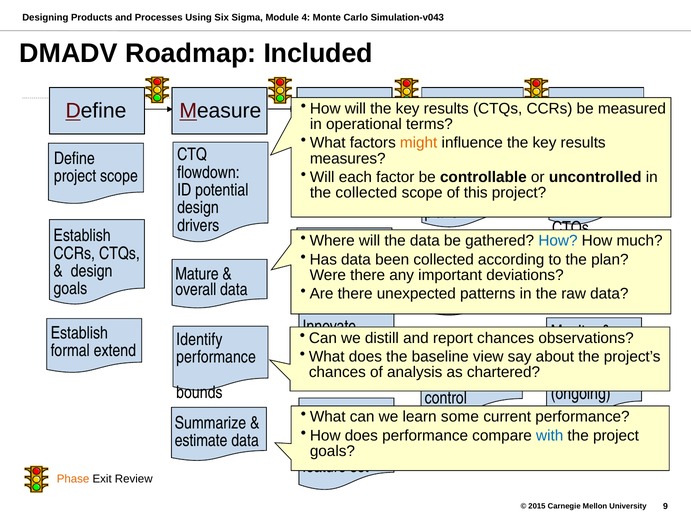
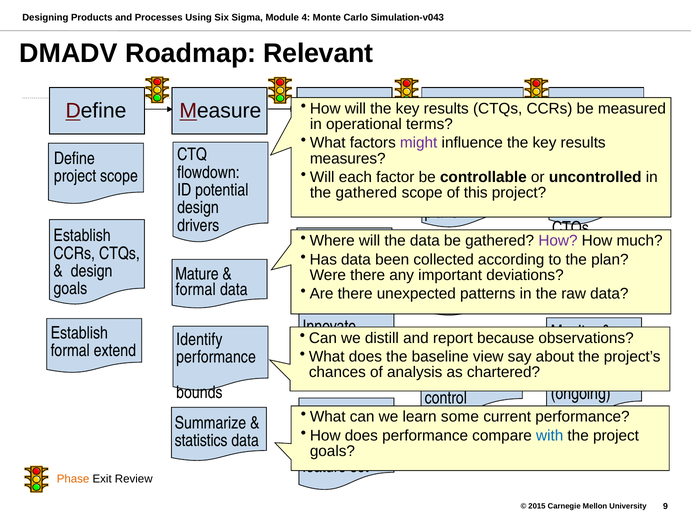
Included: Included -> Relevant (318, 53)
might colour: orange -> purple (419, 143)
collected: collected -> gathered (366, 193)
How colour: blue -> purple (558, 240)
overall: overall -> formal (196, 289)
chances: chances -> because (506, 337)
estimate: estimate -> statistics (201, 440)
